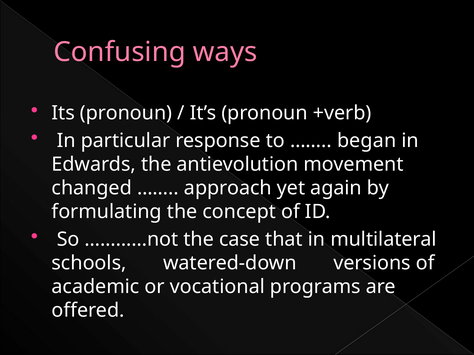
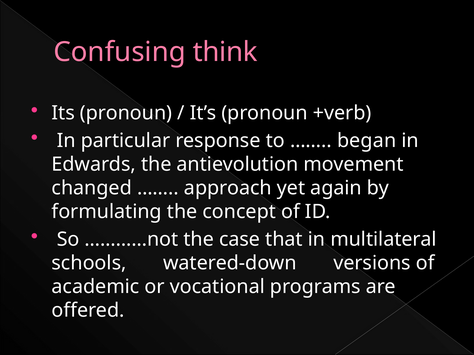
ways: ways -> think (225, 52)
